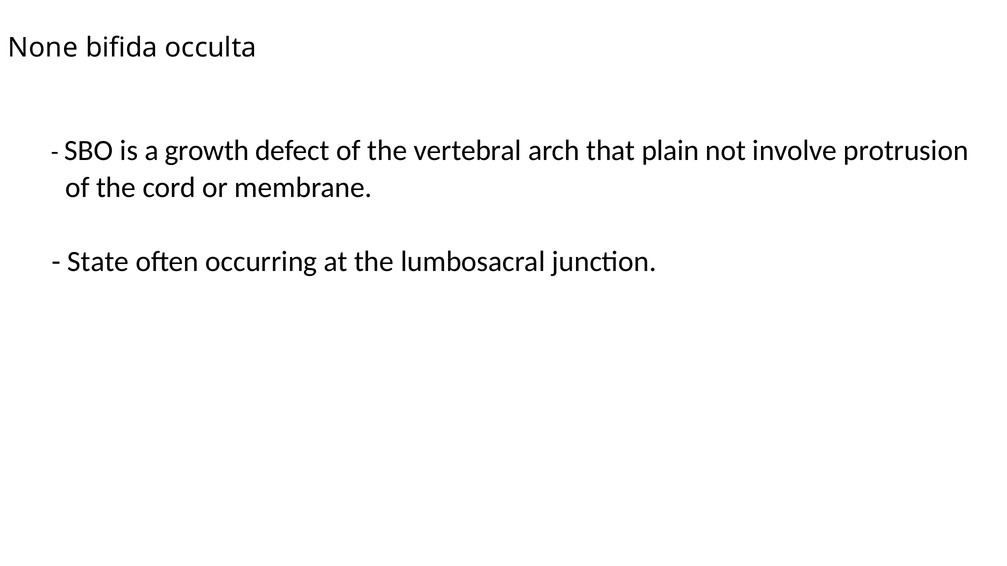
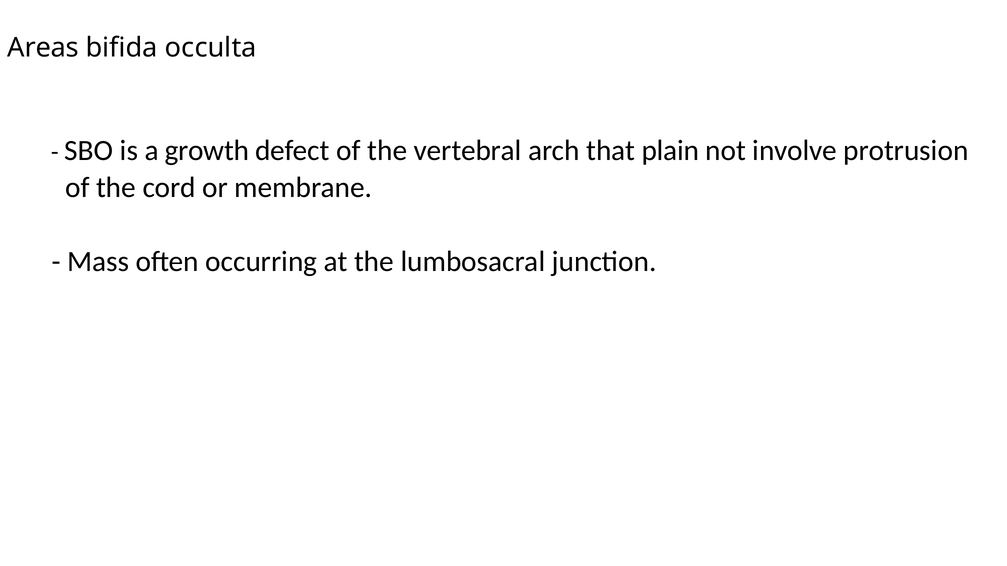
None: None -> Areas (43, 48)
State: State -> Mass (98, 262)
